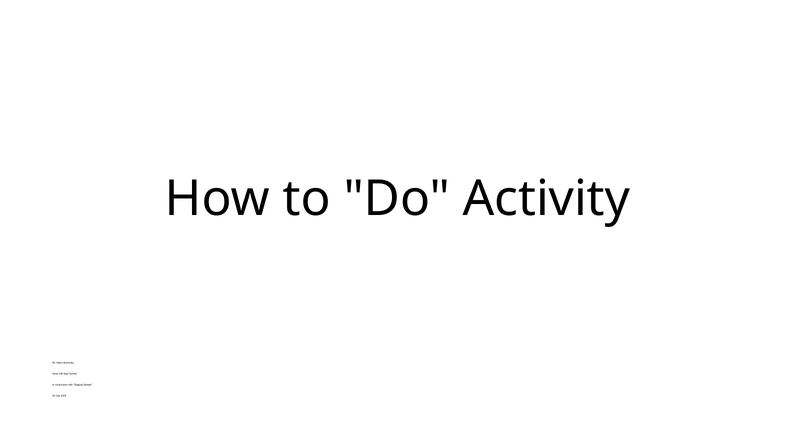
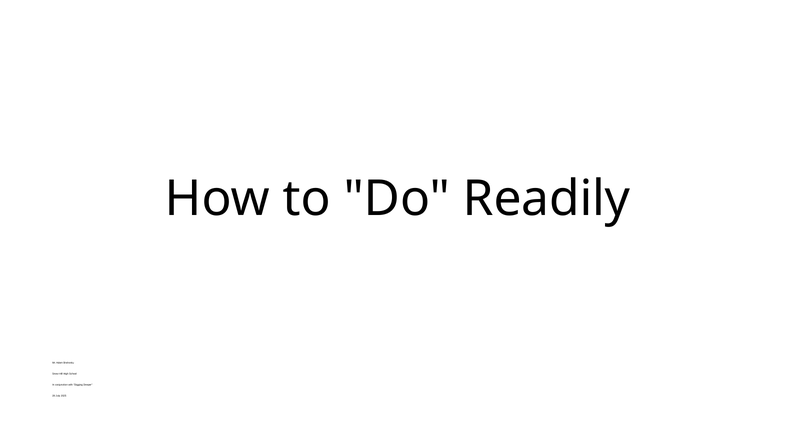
Activity: Activity -> Readily (546, 199)
